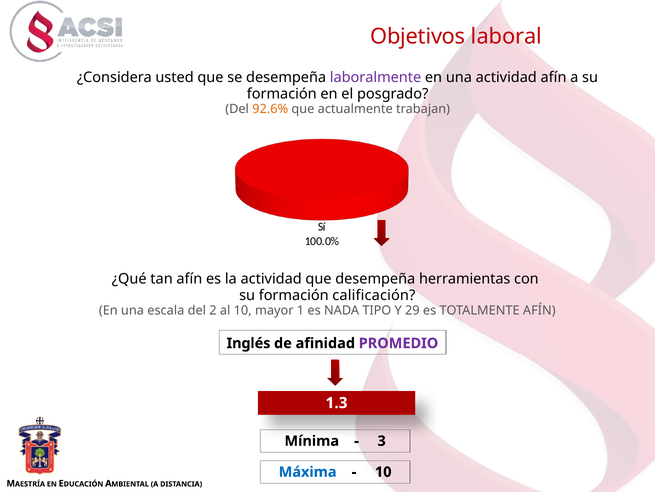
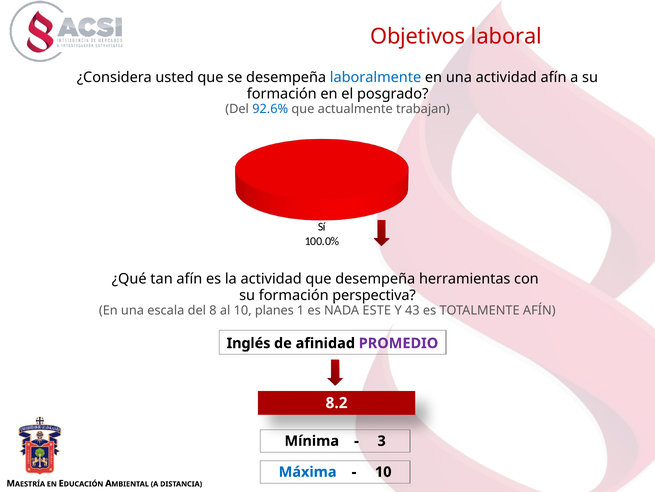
laboralmente colour: purple -> blue (376, 78)
92.6% colour: orange -> blue (270, 109)
calificación: calificación -> perspectiva (374, 295)
2: 2 -> 8 (213, 310)
mayor: mayor -> planes (274, 310)
TIPO: TIPO -> ESTE (377, 310)
29: 29 -> 43 (412, 310)
1.3: 1.3 -> 8.2 (337, 402)
